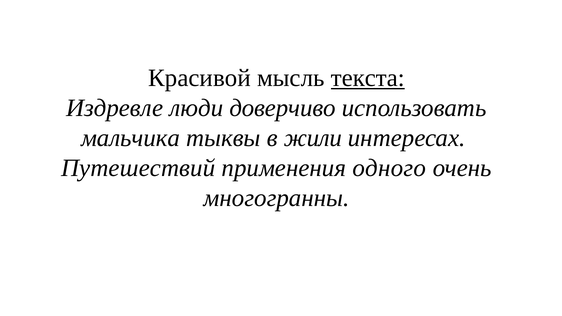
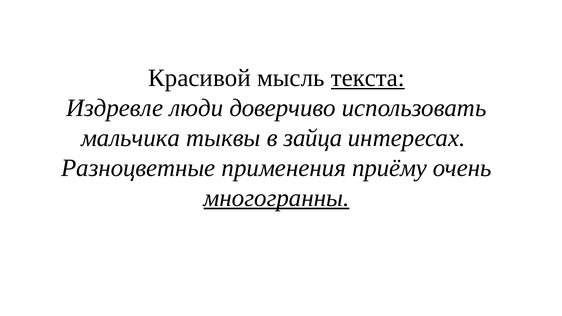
жили: жили -> зайца (313, 138)
Путешествий: Путешествий -> Разноцветные (138, 168)
одного: одного -> приёму (390, 168)
многогранны underline: none -> present (276, 198)
